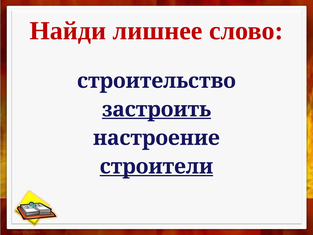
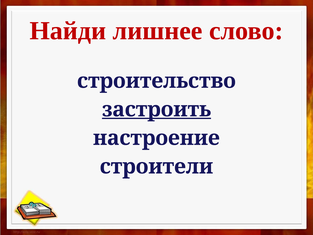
строители underline: present -> none (156, 166)
